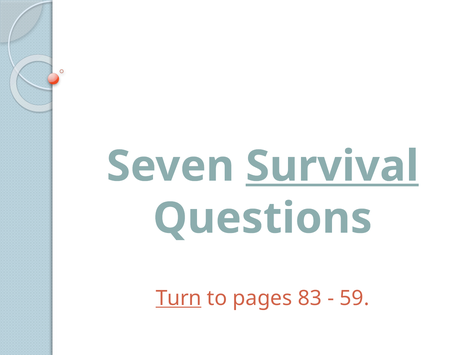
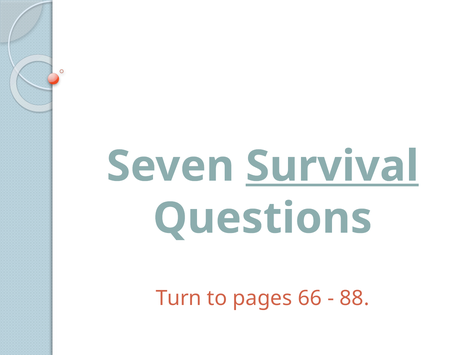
Turn underline: present -> none (179, 299)
83: 83 -> 66 (310, 299)
59: 59 -> 88 (354, 299)
